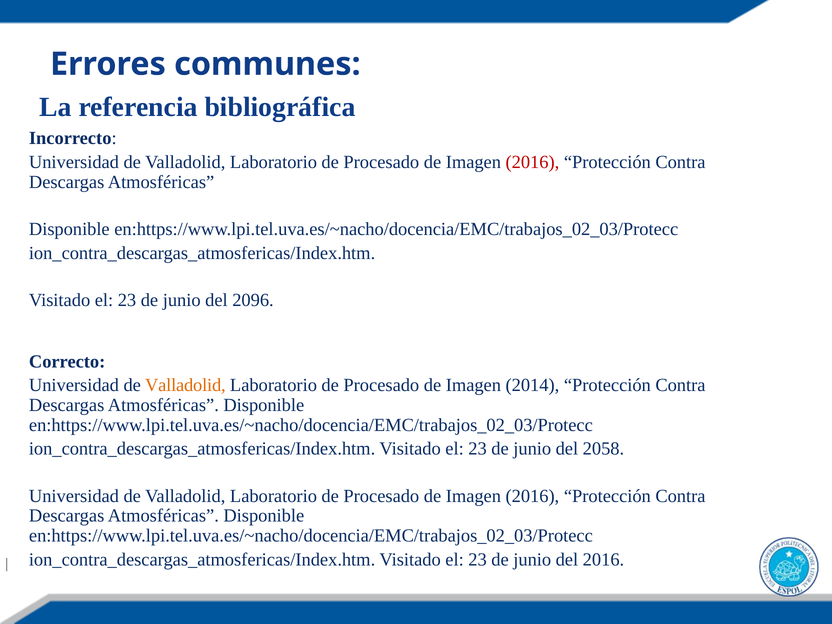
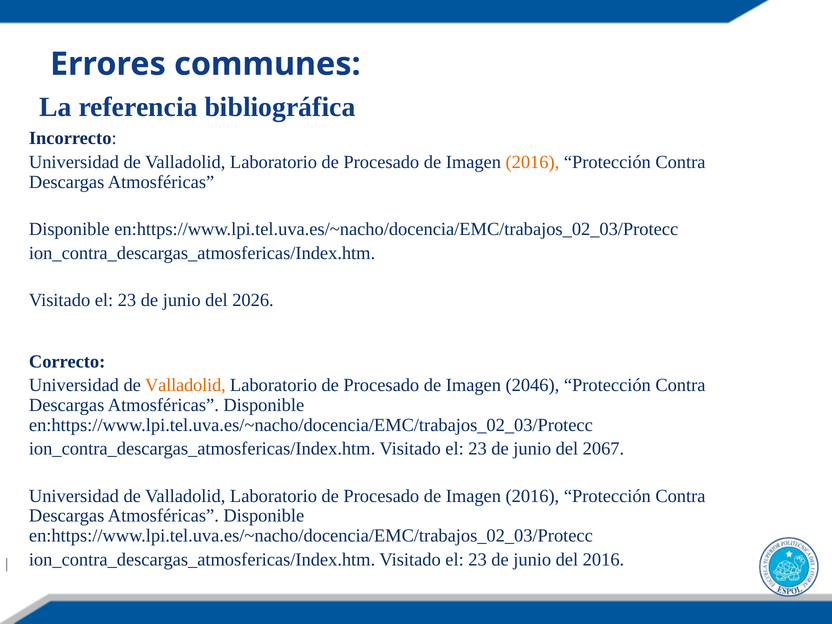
2016 colour: red -> orange (532, 162)
2096: 2096 -> 2026 (253, 300)
2014: 2014 -> 2046 (532, 385)
2058: 2058 -> 2067 (603, 449)
